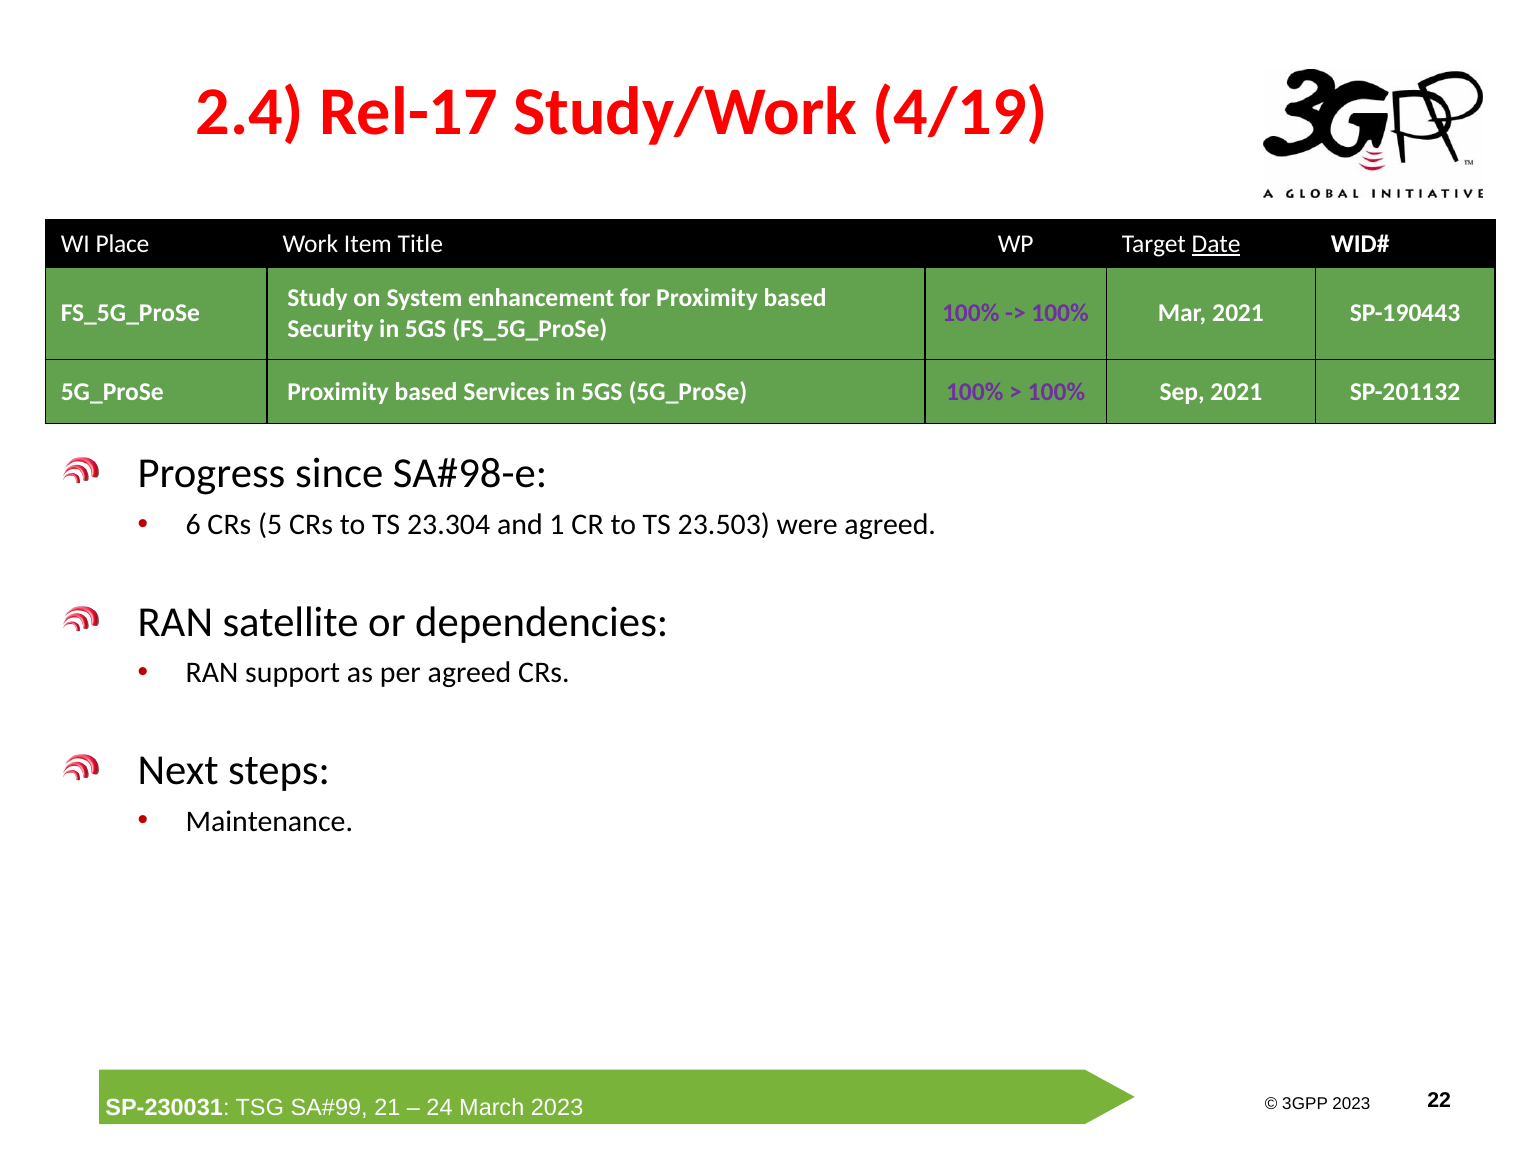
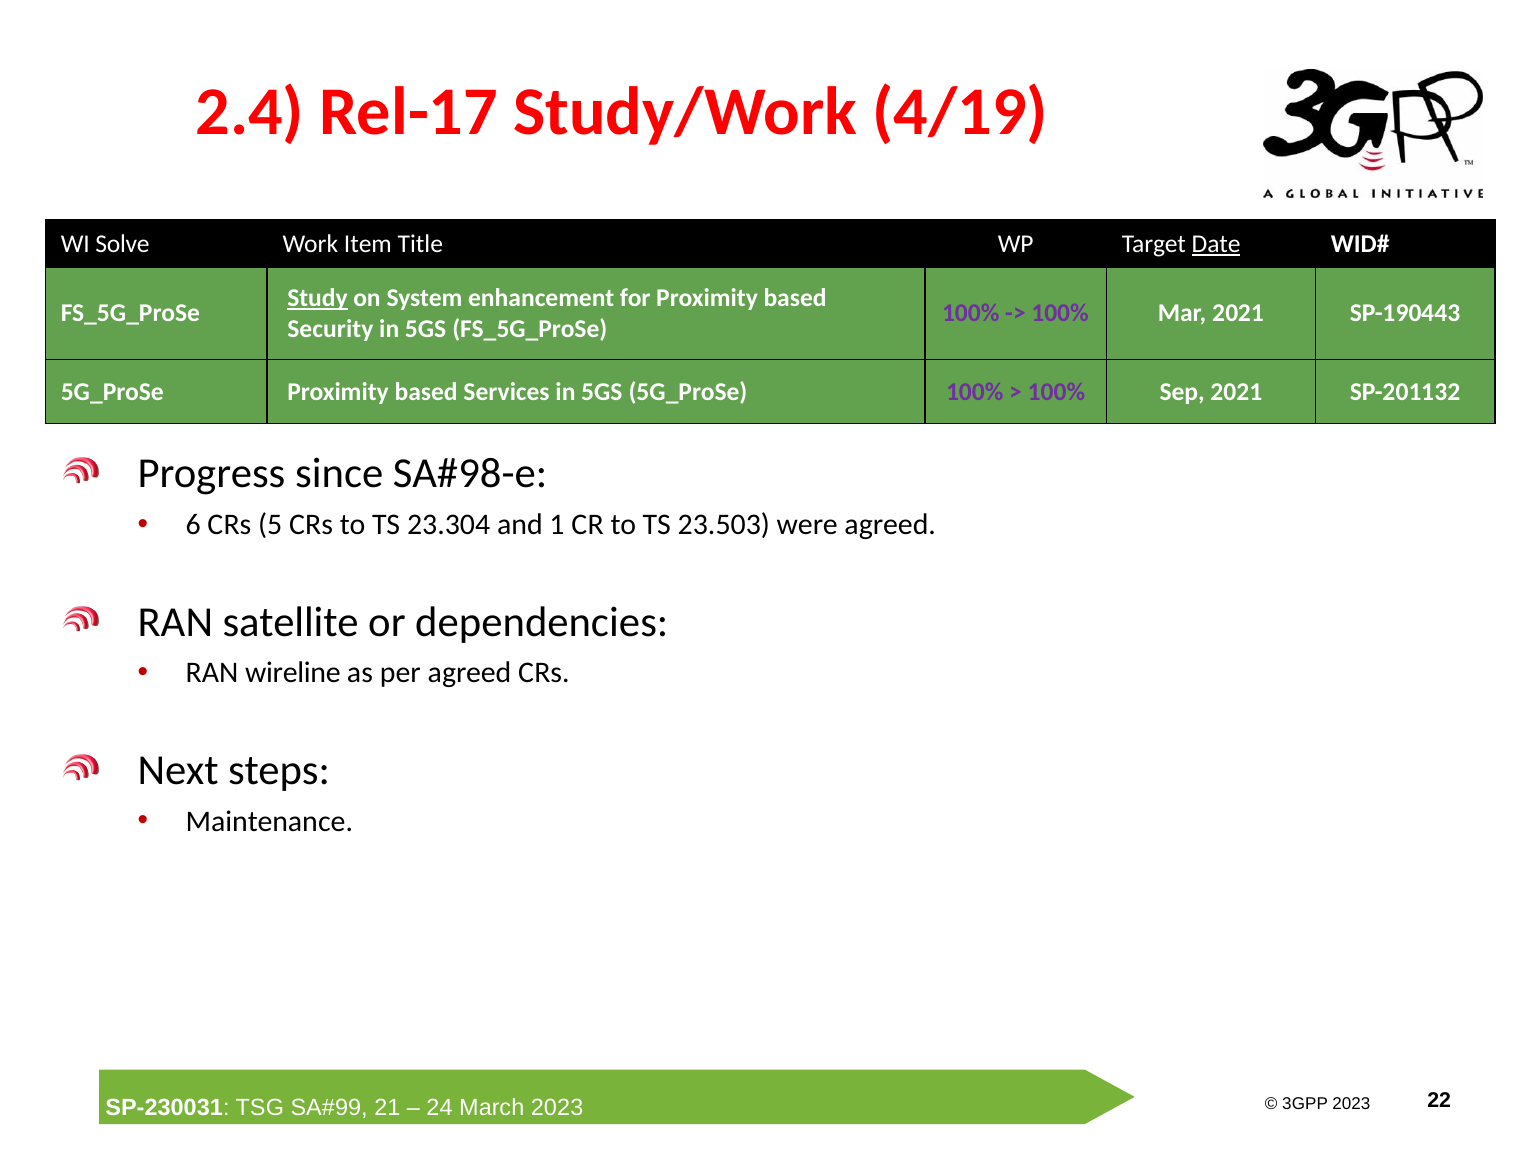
Place: Place -> Solve (122, 244)
Study underline: none -> present (317, 298)
support: support -> wireline (293, 673)
